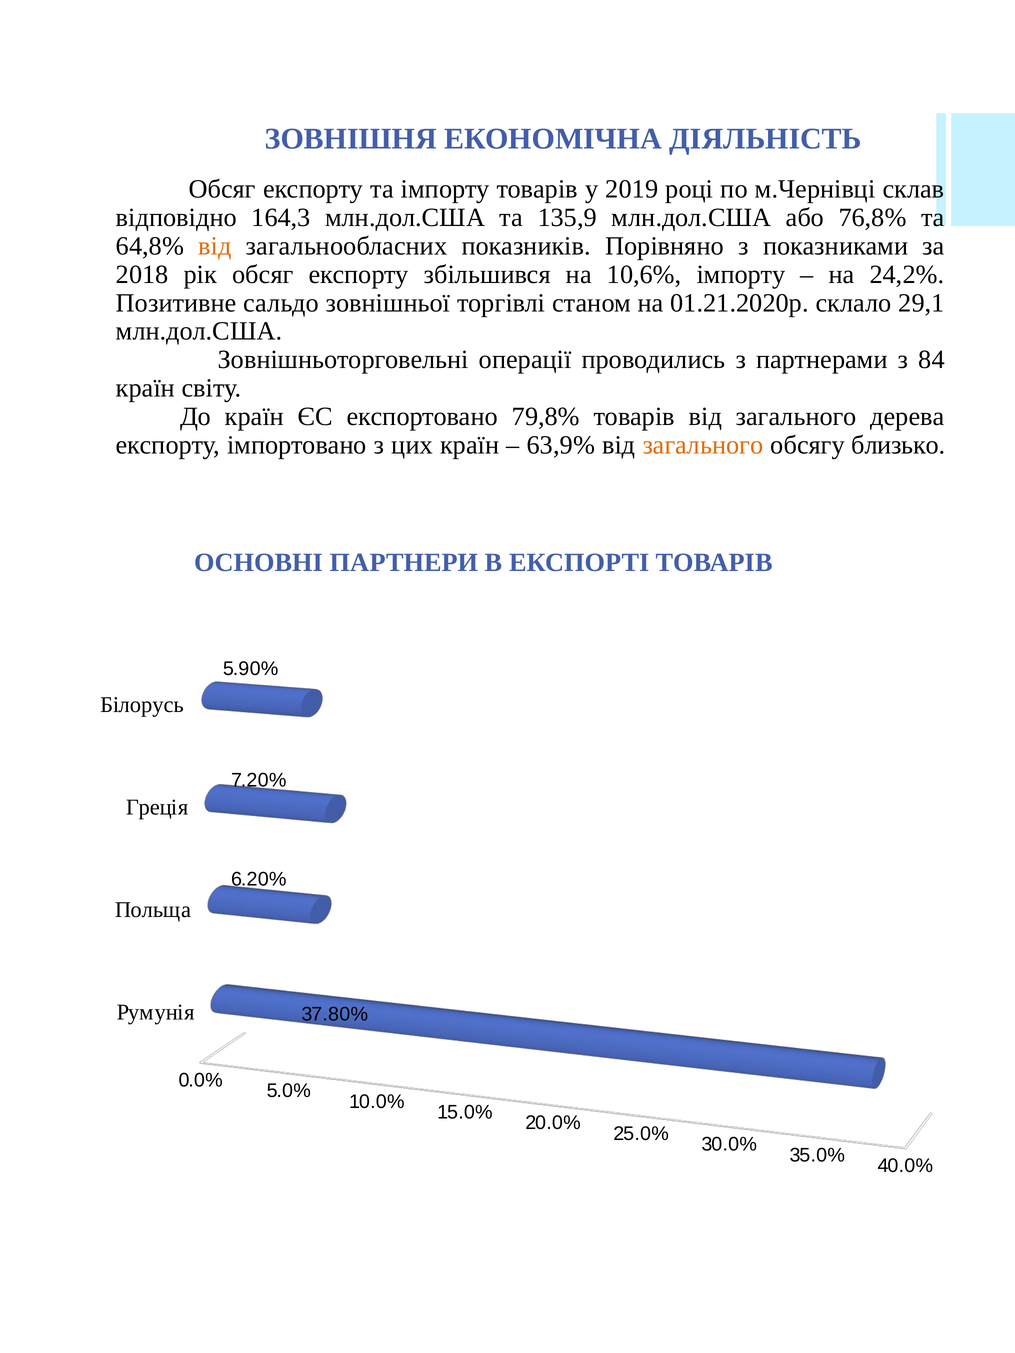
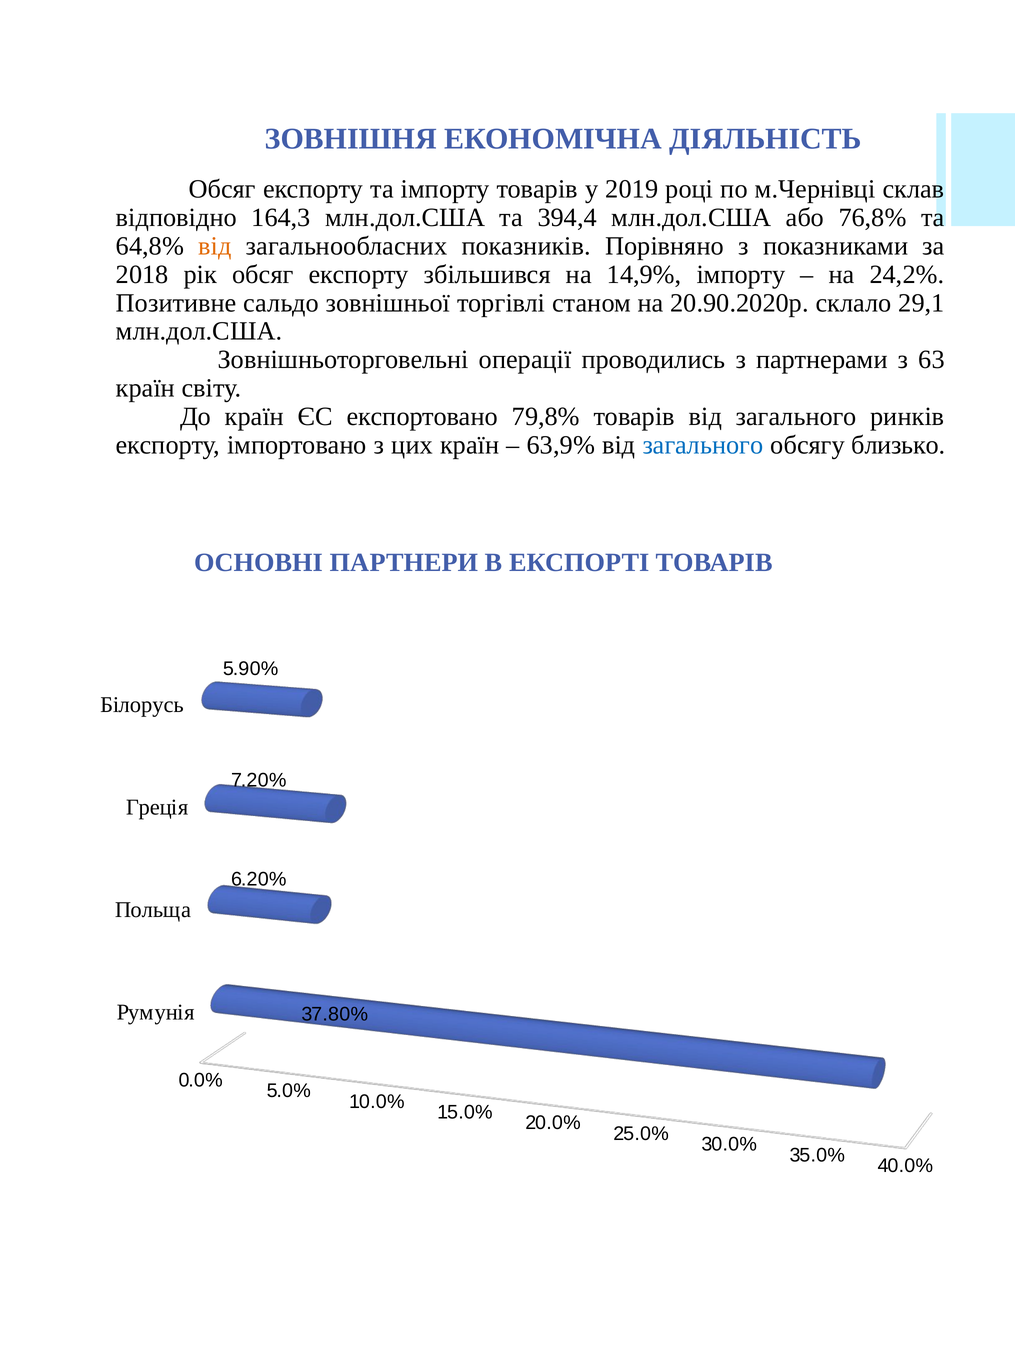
135,9: 135,9 -> 394,4 (567, 218)
10,6%: 10,6% -> 14,9% (644, 274)
01.21.2020р: 01.21.2020р -> 20.90.2020р (739, 303)
84: 84 -> 63 (932, 360)
дерева: дерева -> ринків (907, 417)
загального colour: orange -> blue (703, 445)
